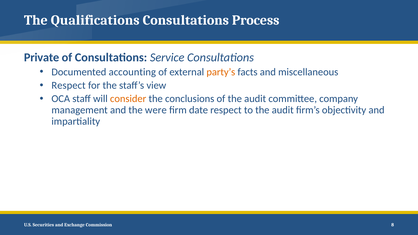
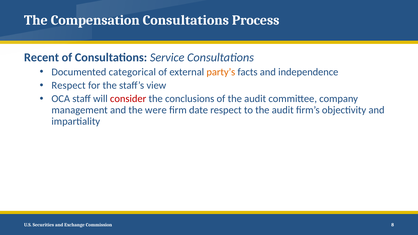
Qualifications: Qualifications -> Compensation (95, 20)
Private: Private -> Recent (42, 58)
accounting: accounting -> categorical (132, 72)
miscellaneous: miscellaneous -> independence (308, 72)
consider colour: orange -> red (128, 99)
